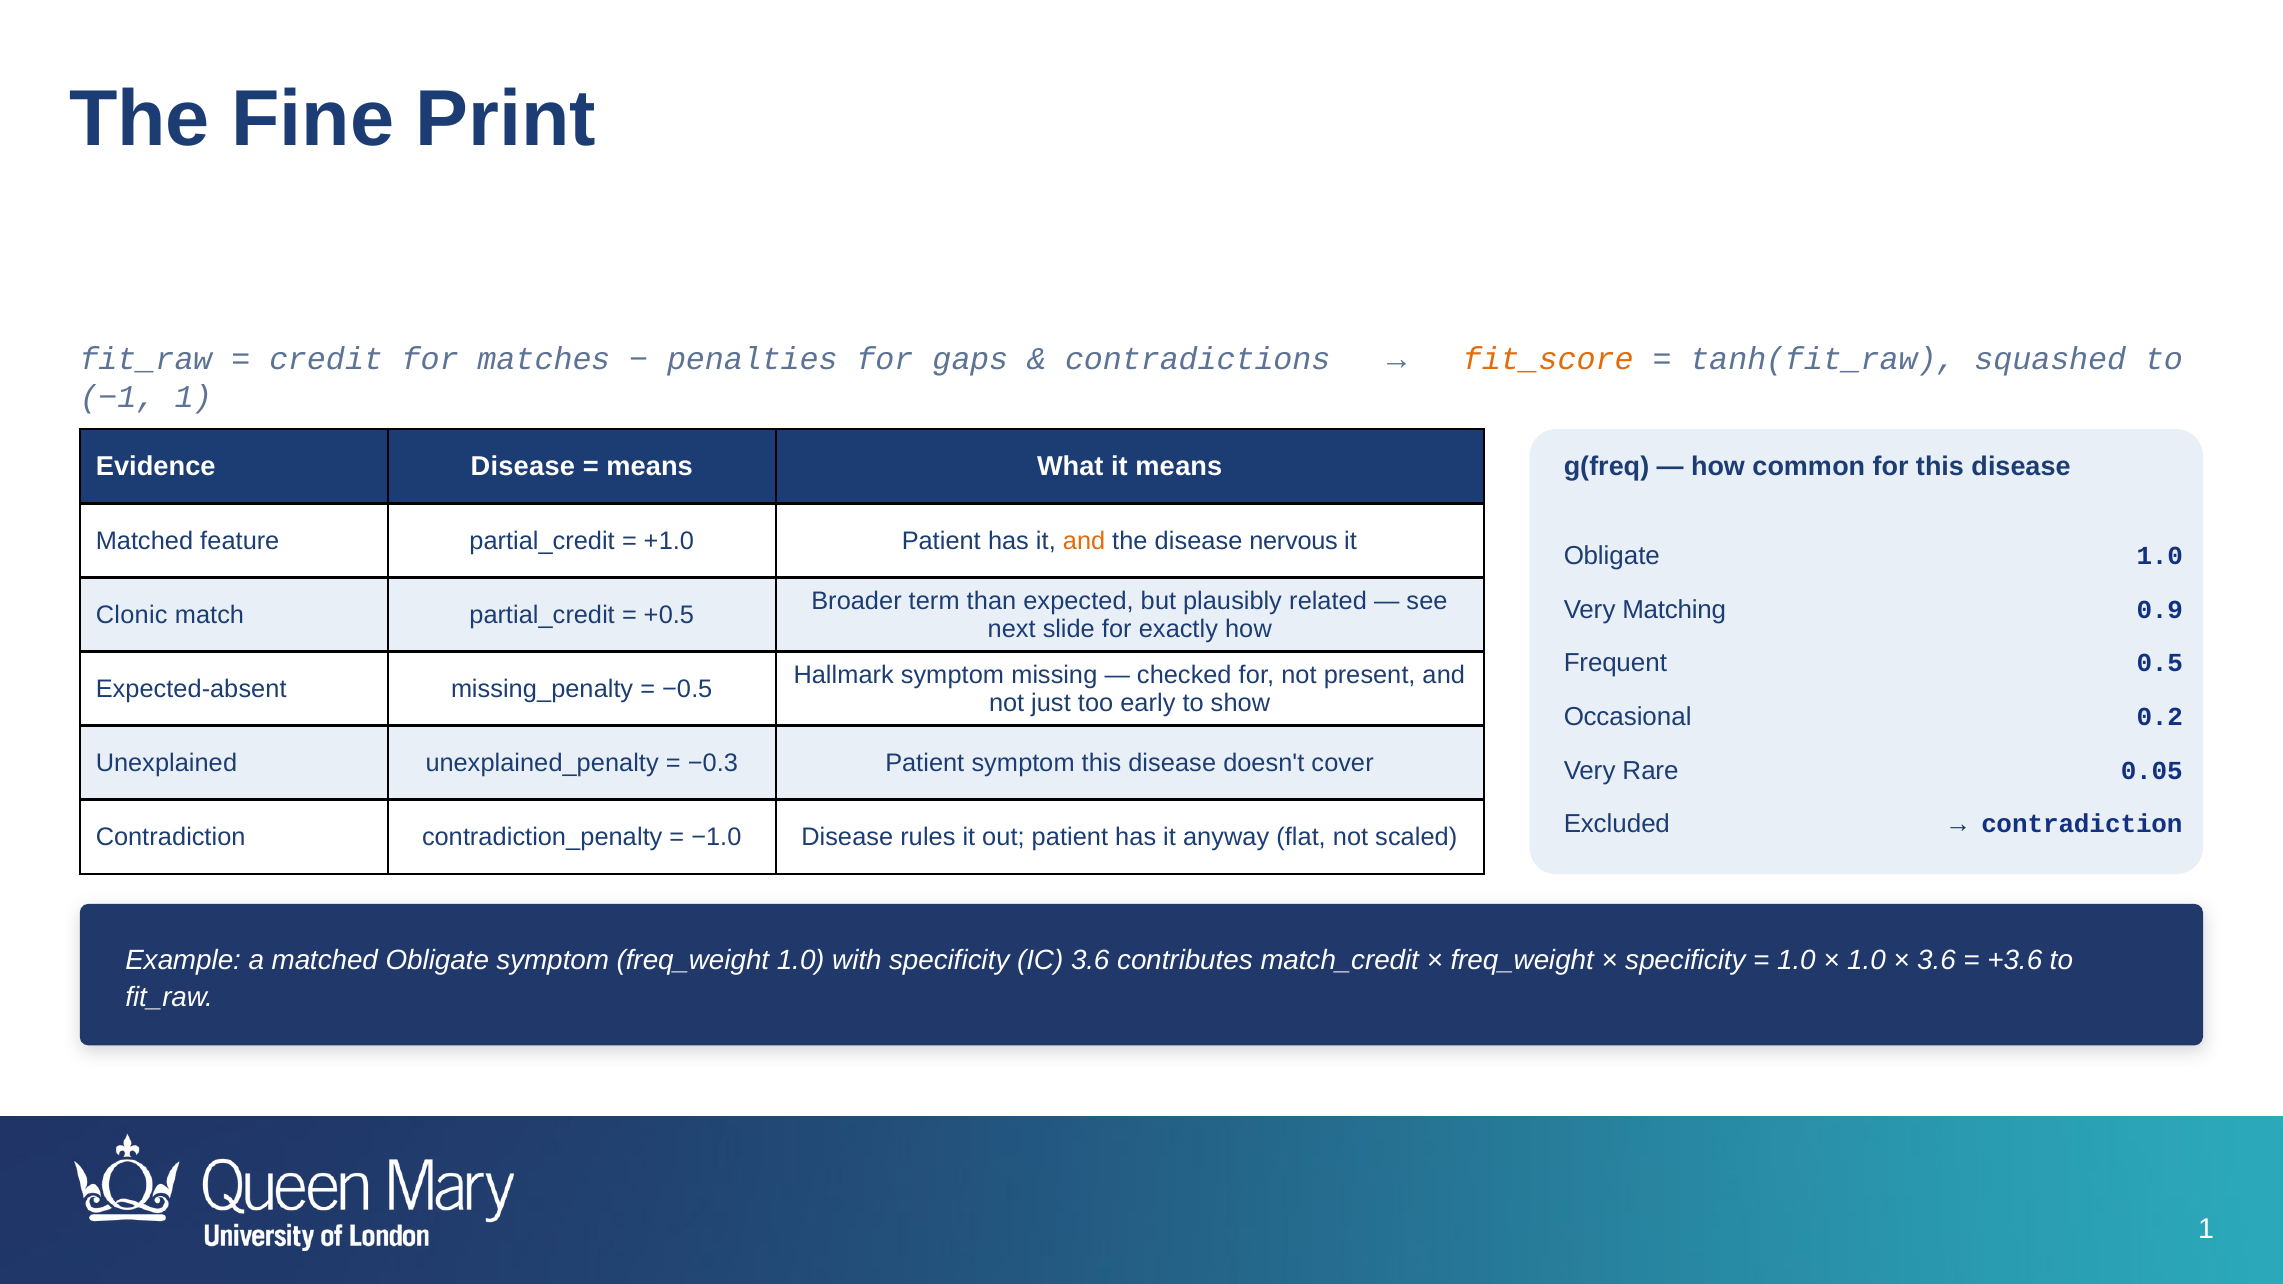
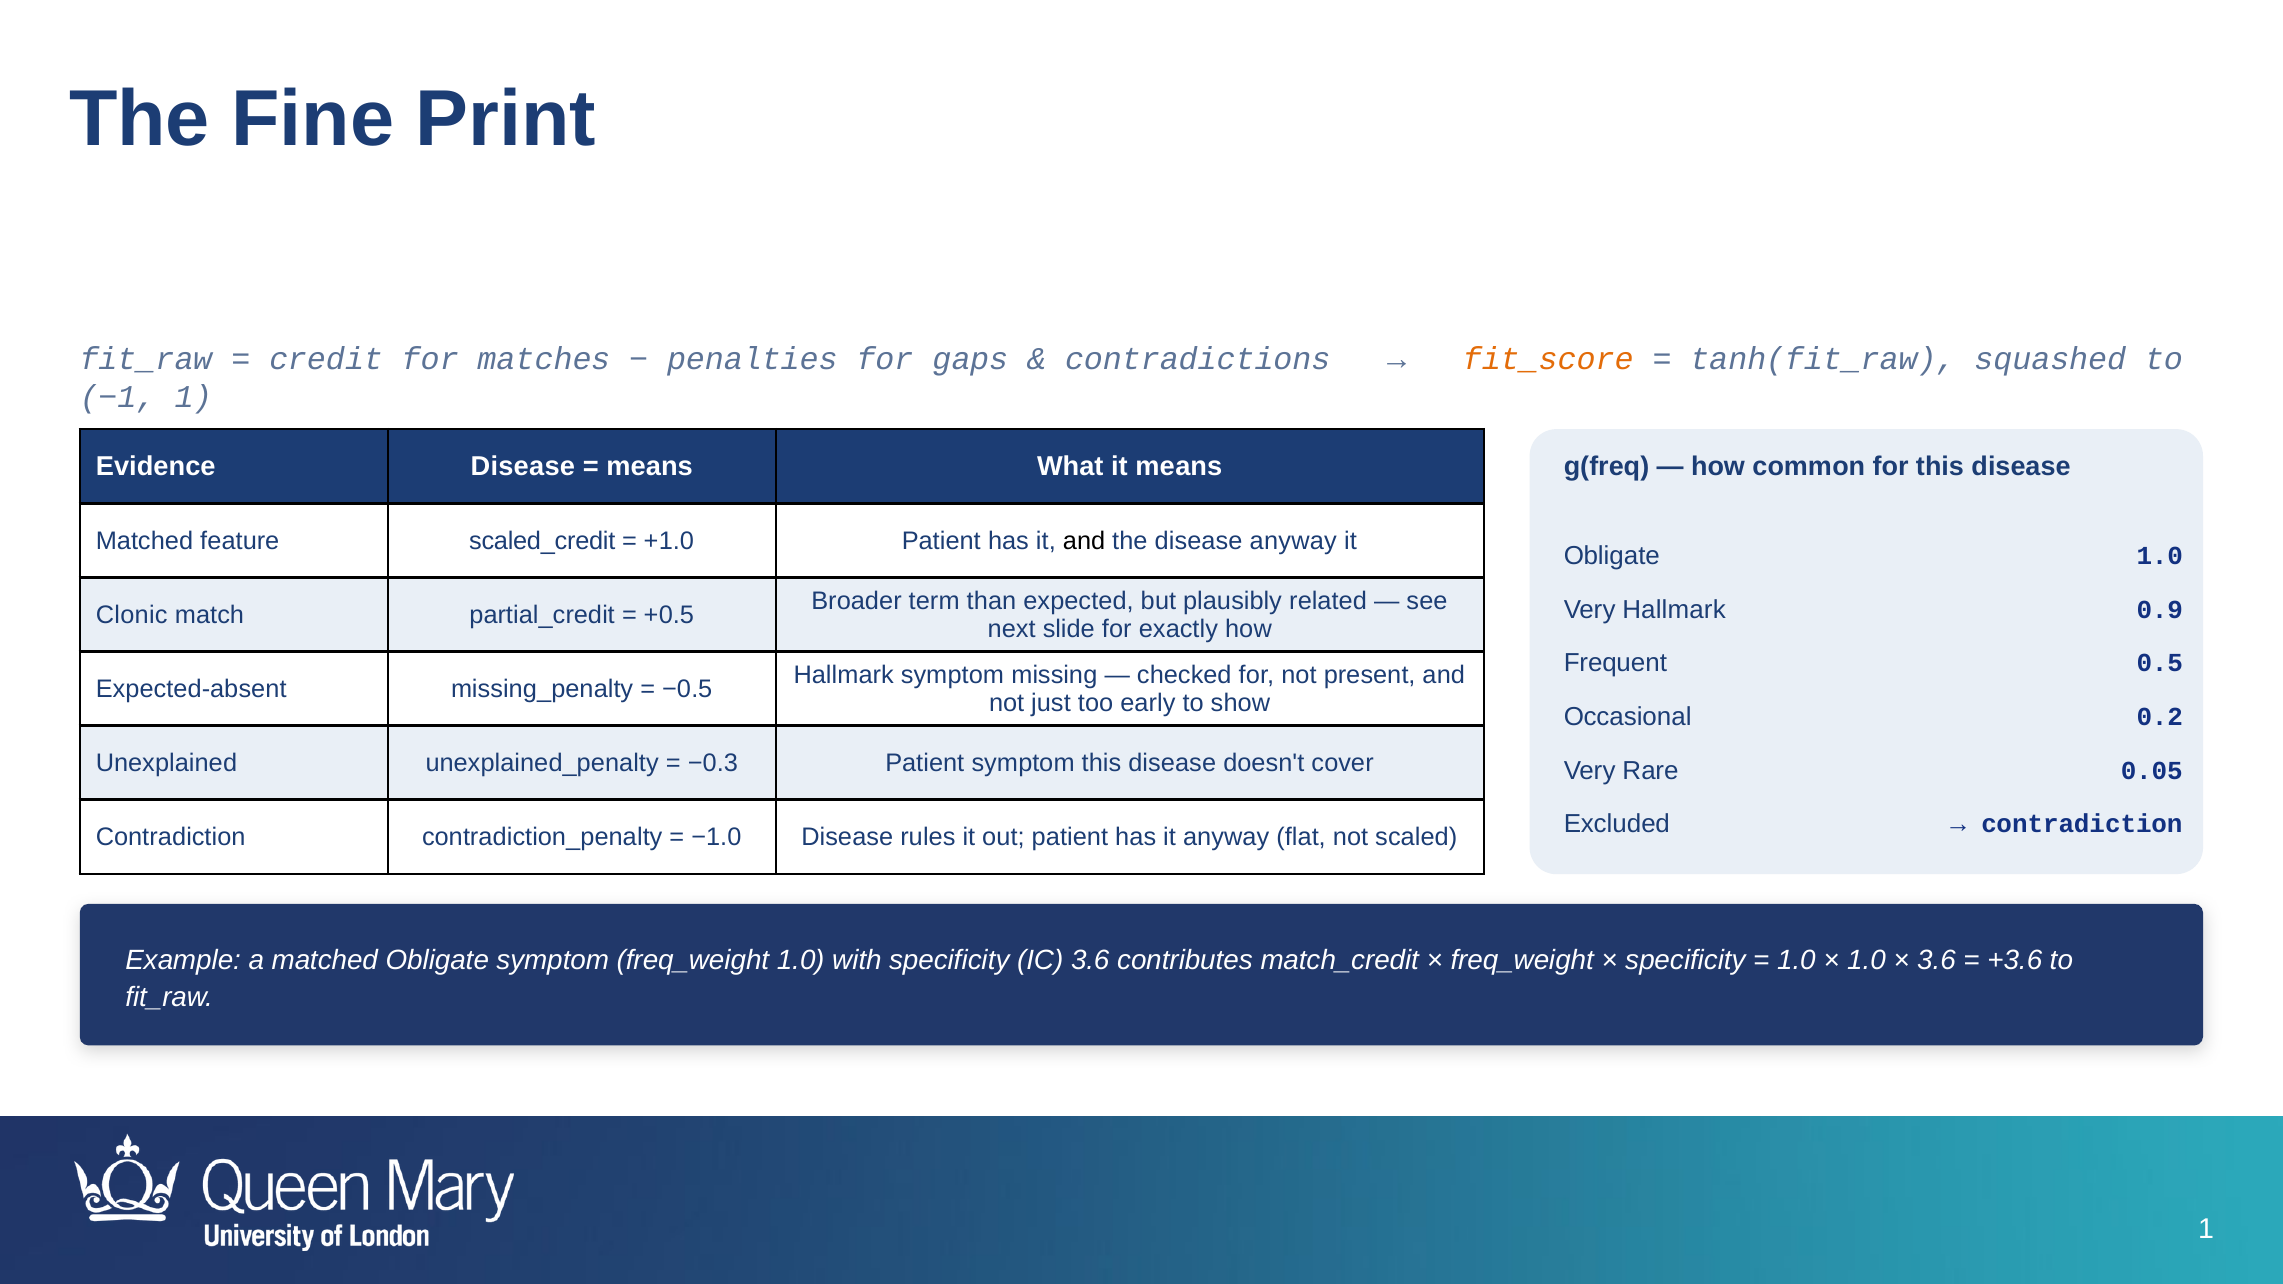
feature partial_credit: partial_credit -> scaled_credit (542, 541)
and colour: orange -> black (1084, 541)
disease nervous: nervous -> anyway (1293, 541)
Very Matching: Matching -> Hallmark (1674, 610)
